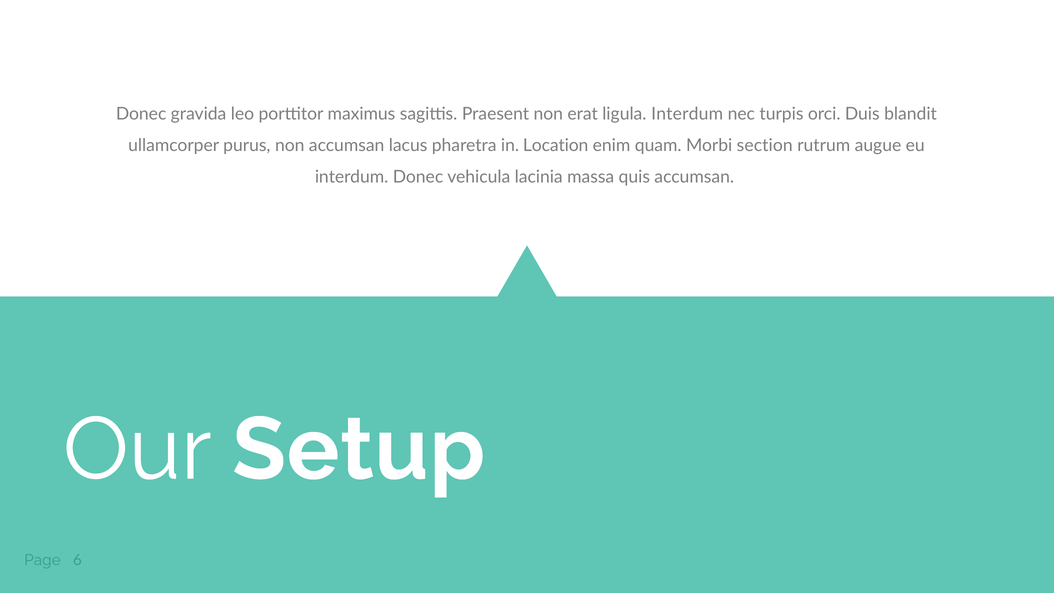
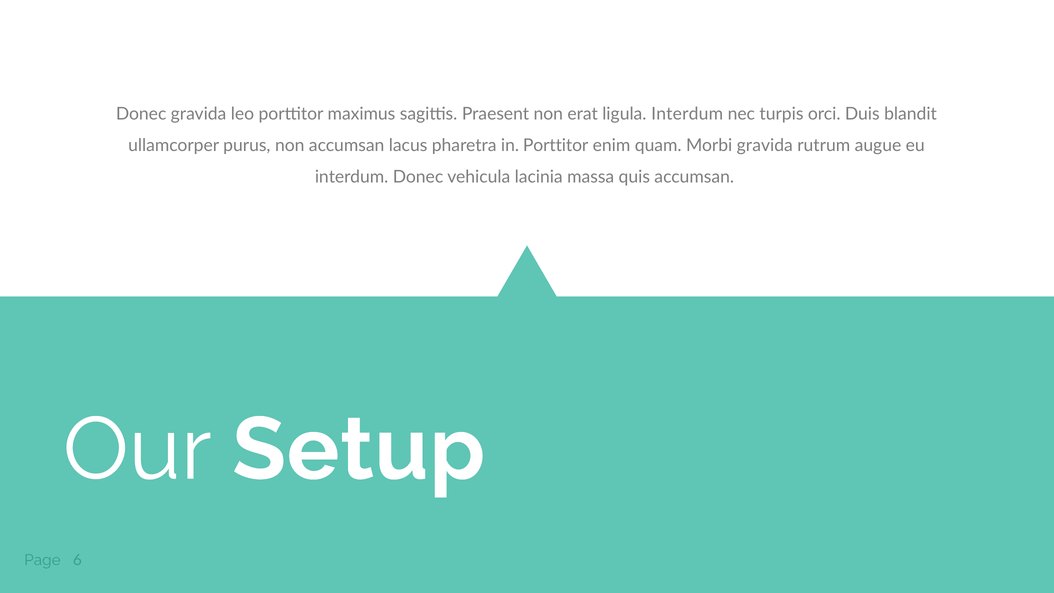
in Location: Location -> Porttitor (556, 145)
Morbi section: section -> gravida (765, 145)
